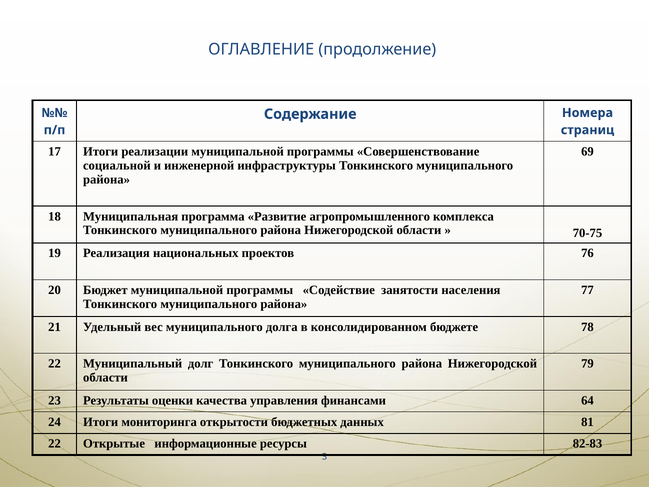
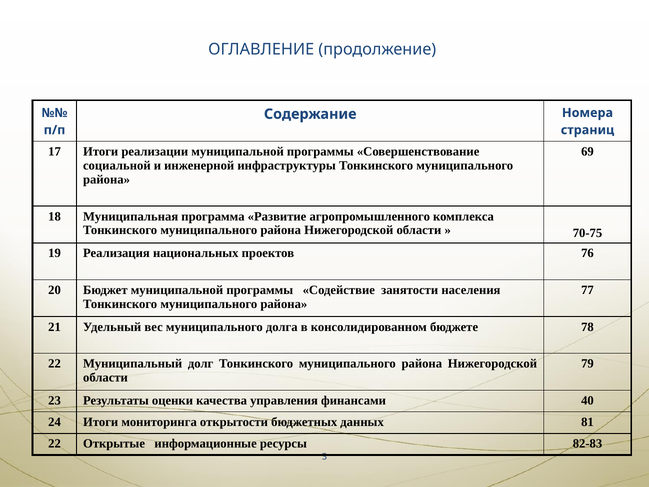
64: 64 -> 40 (587, 400)
